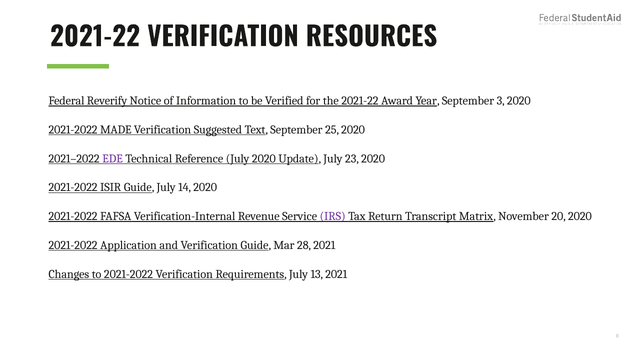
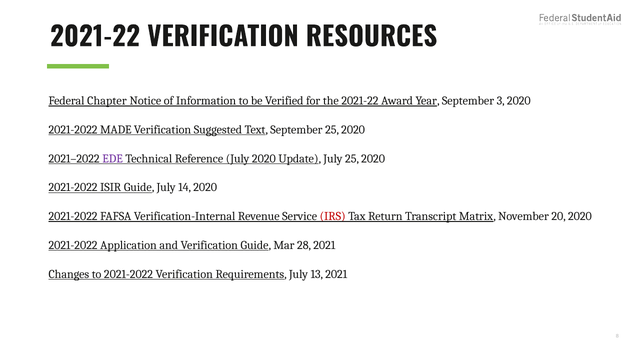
Reverify: Reverify -> Chapter (107, 101)
July 23: 23 -> 25 (352, 158)
IRS colour: purple -> red (333, 216)
